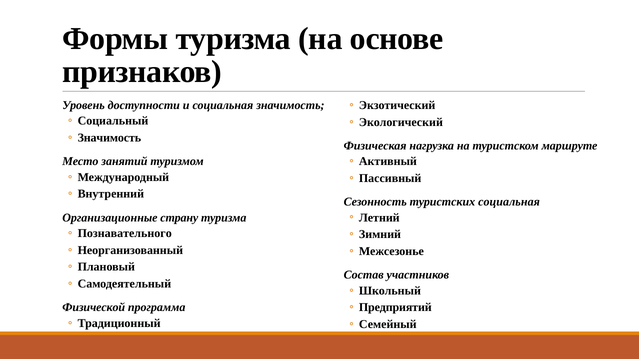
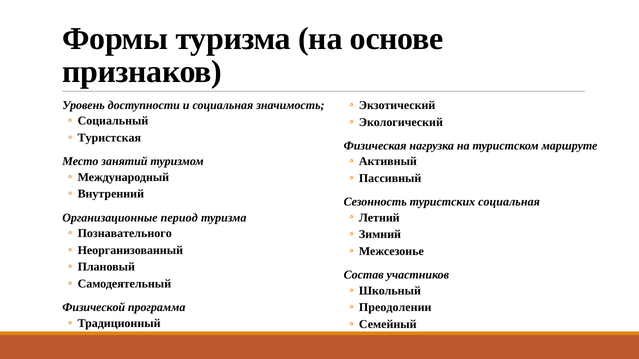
Значимость: Значимость -> Туристская (109, 138)
страну: страну -> период (179, 218)
Предприятий: Предприятий -> Преодолении (395, 308)
